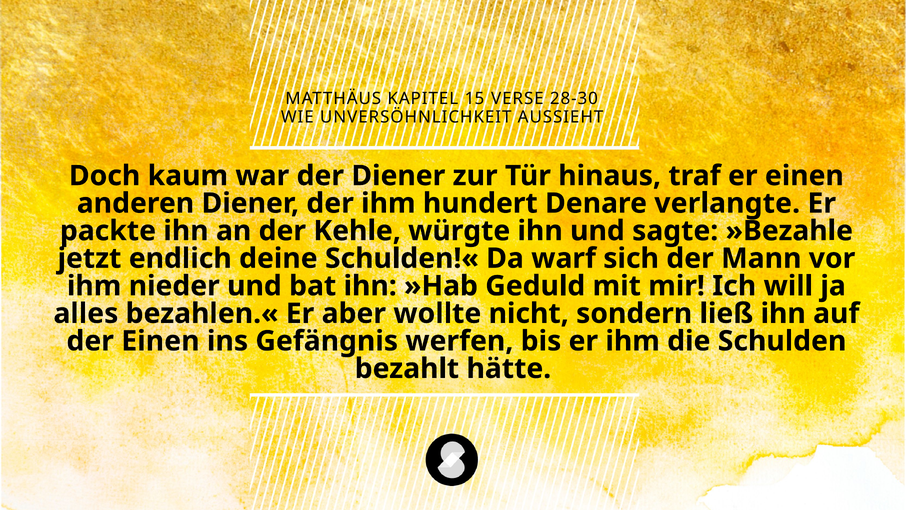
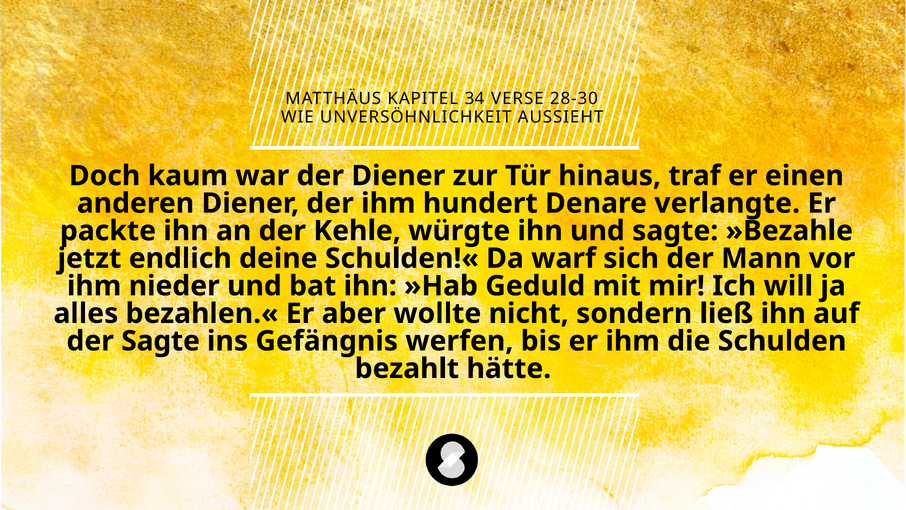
15: 15 -> 34 (474, 99)
der Einen: Einen -> Sagte (161, 341)
